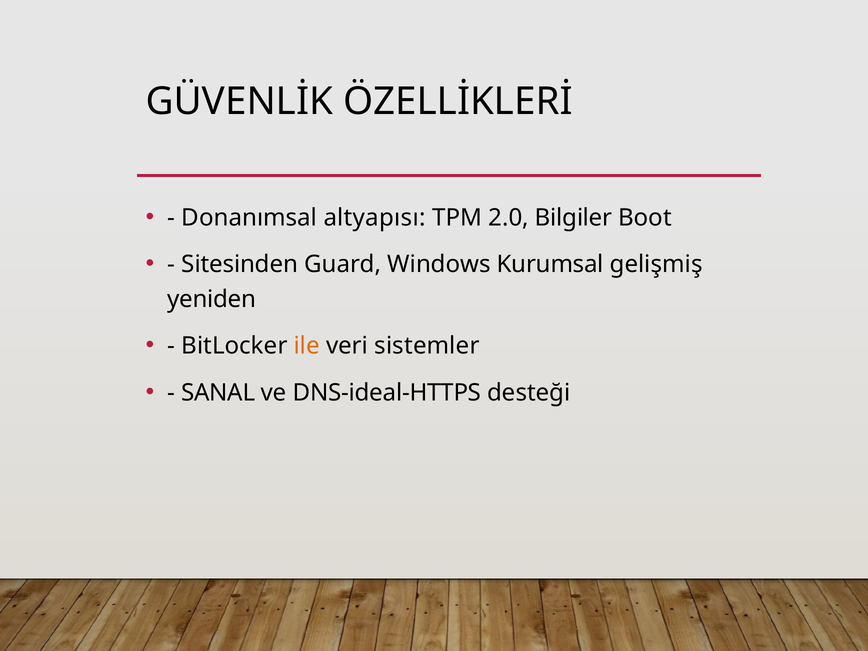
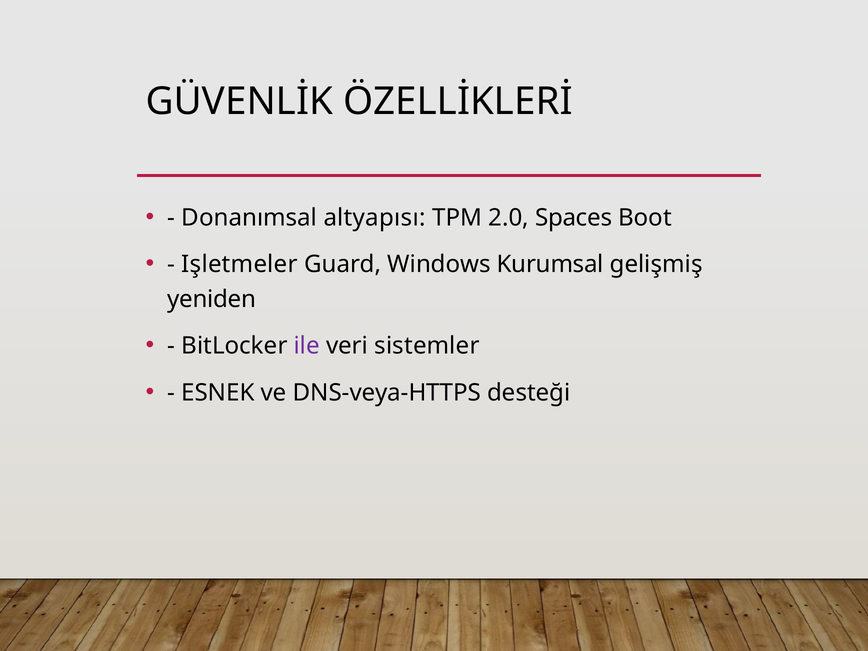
Bilgiler: Bilgiler -> Spaces (574, 218)
Sitesinden: Sitesinden -> Işletmeler (240, 264)
ile colour: orange -> purple (307, 346)
SANAL: SANAL -> ESNEK (218, 393)
DNS-ideal-HTTPS: DNS-ideal-HTTPS -> DNS-veya-HTTPS (387, 393)
